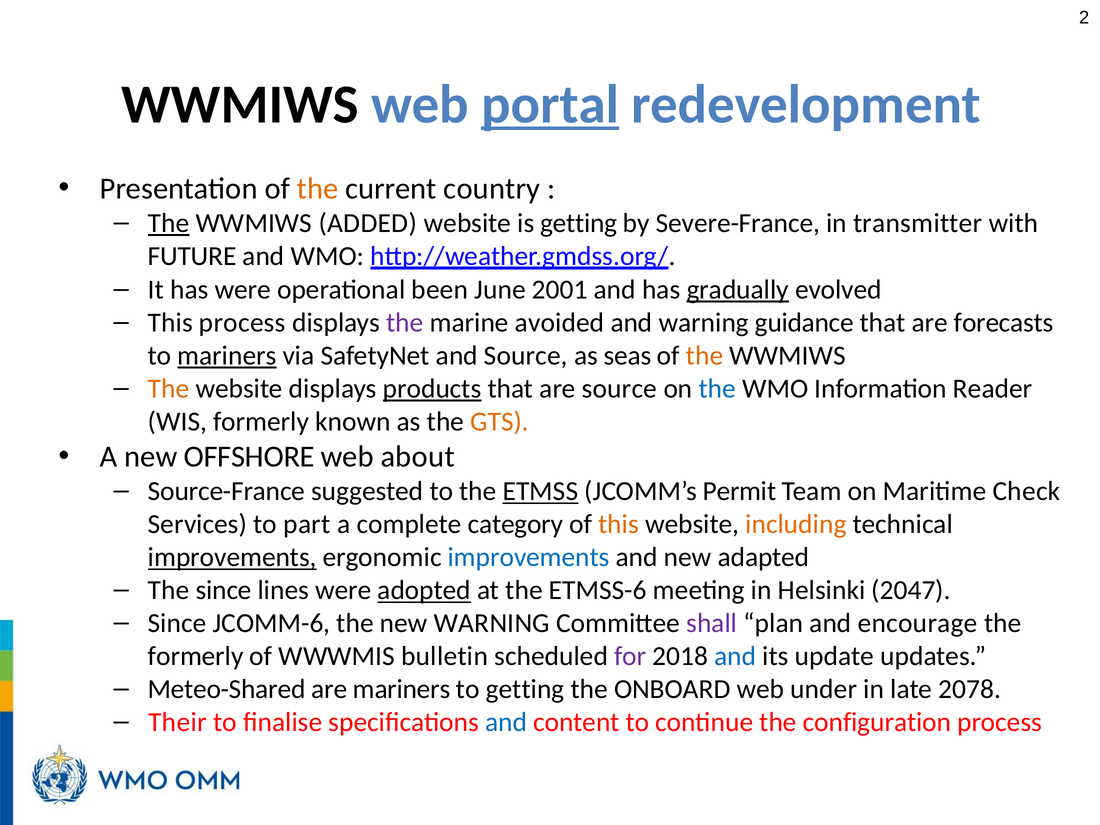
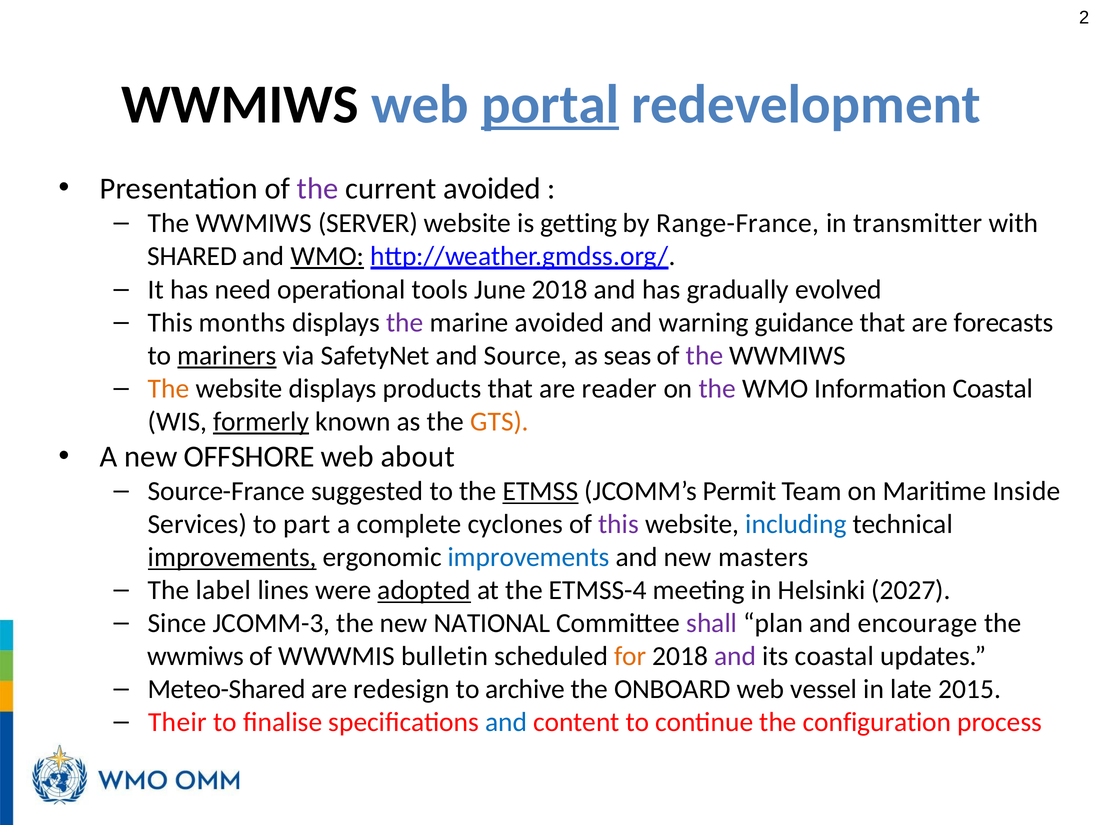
the colour: orange -> purple (318, 189)
current country: country -> avoided (492, 189)
The underline: present -> none (169, 223)
ADDED: ADDED -> SERVER (368, 223)
Severe-France: Severe-France -> Range-France (738, 223)
FUTURE: FUTURE -> SHARED (192, 256)
WMO underline: none -> present (327, 256)
has were: were -> need (243, 290)
been: been -> tools (440, 290)
June 2001: 2001 -> 2018 (560, 290)
gradually underline: present -> none (738, 290)
This process: process -> months (242, 323)
the colour: orange -> purple (705, 356)
products underline: present -> none (432, 389)
are source: source -> reader (619, 389)
the colour: blue -> purple (717, 389)
Information Reader: Reader -> Coastal (993, 389)
formerly underline: none -> present (261, 422)
Check: Check -> Inside (1027, 491)
category: category -> cyclones (515, 524)
this colour: orange -> purple (619, 524)
including colour: orange -> blue (796, 524)
adapted: adapted -> masters (763, 557)
The since: since -> label (223, 590)
ETMSS-6: ETMSS-6 -> ETMSS-4 (598, 590)
2047: 2047 -> 2027 (911, 590)
JCOMM-6: JCOMM-6 -> JCOMM-3 (272, 623)
new WARNING: WARNING -> NATIONAL (492, 623)
formerly: formerly -> wwmiws (196, 656)
for colour: purple -> orange (630, 656)
and colour: blue -> purple (735, 656)
its update: update -> coastal (834, 656)
are mariners: mariners -> redesign (401, 689)
to getting: getting -> archive (525, 689)
under: under -> vessel (824, 689)
2078: 2078 -> 2015 (970, 689)
